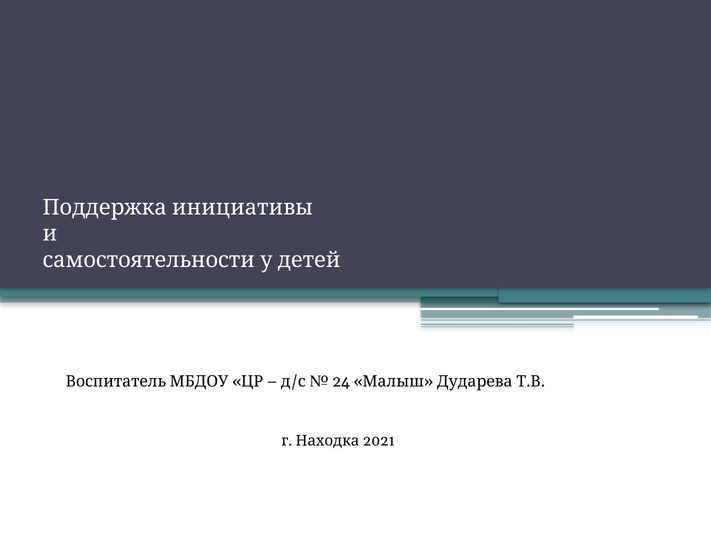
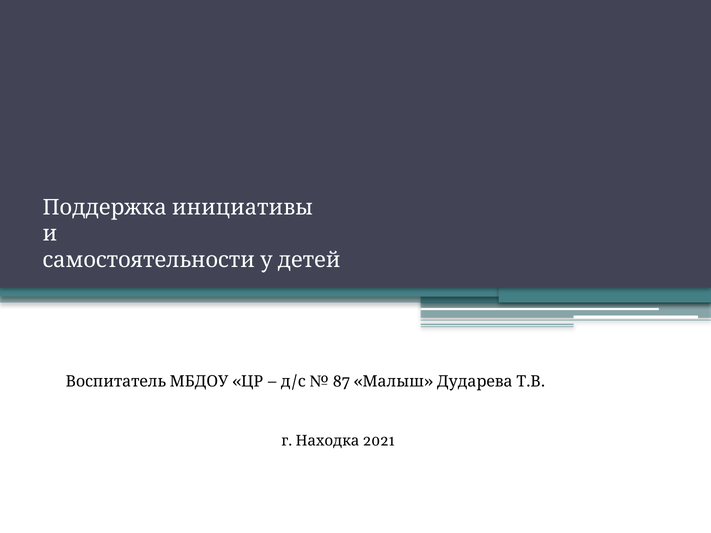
24: 24 -> 87 (341, 381)
